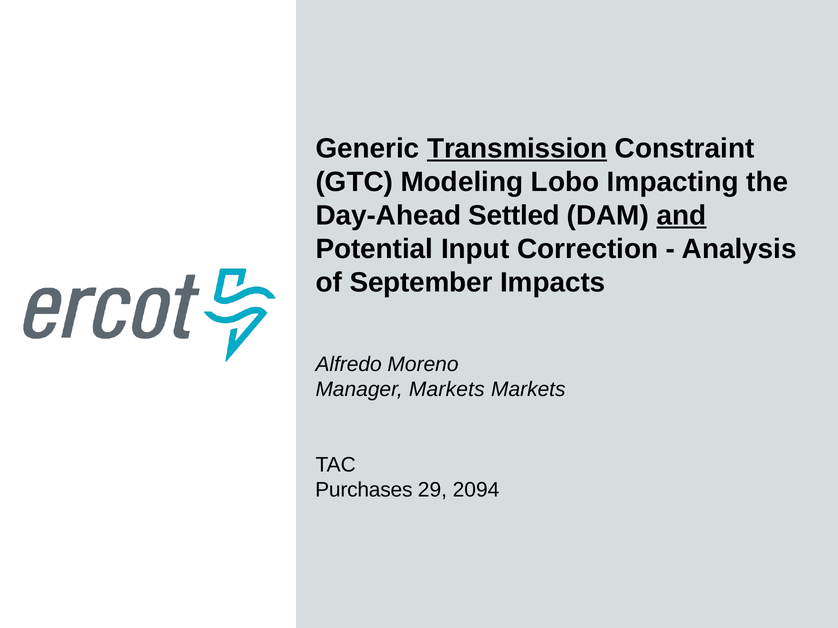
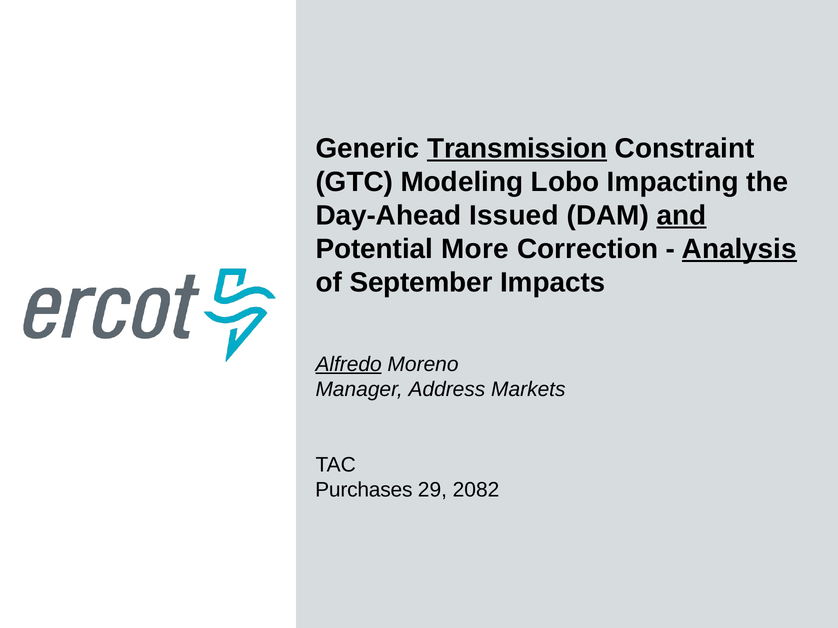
Settled: Settled -> Issued (514, 216)
Input: Input -> More (475, 249)
Analysis underline: none -> present (739, 249)
Alfredo underline: none -> present (349, 365)
Manager Markets: Markets -> Address (447, 390)
2094: 2094 -> 2082 (476, 490)
